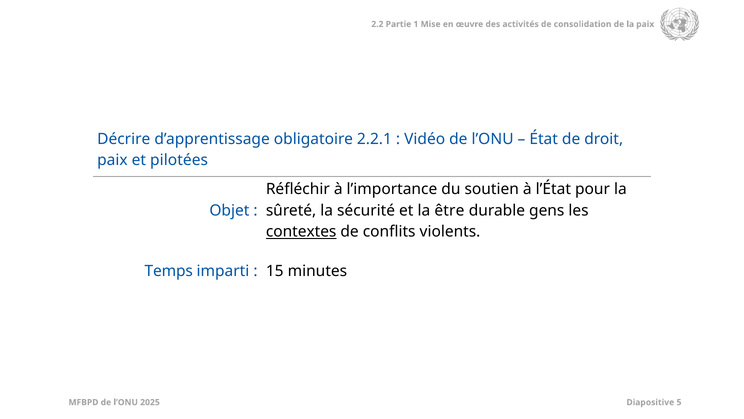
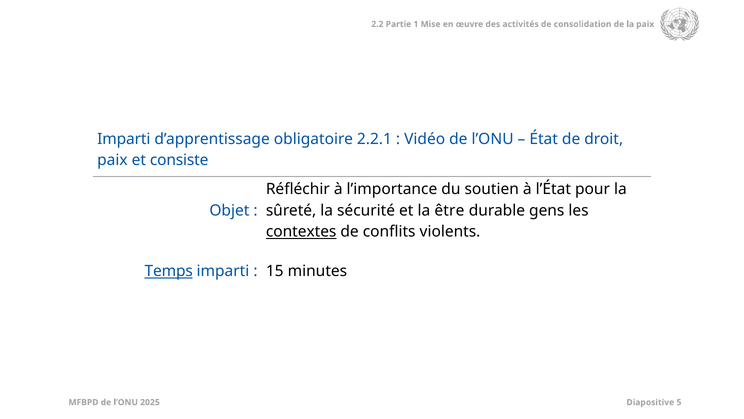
Décrire: Décrire -> Imparti (124, 139)
pilotées: pilotées -> consiste (179, 160)
Temps underline: none -> present (169, 271)
